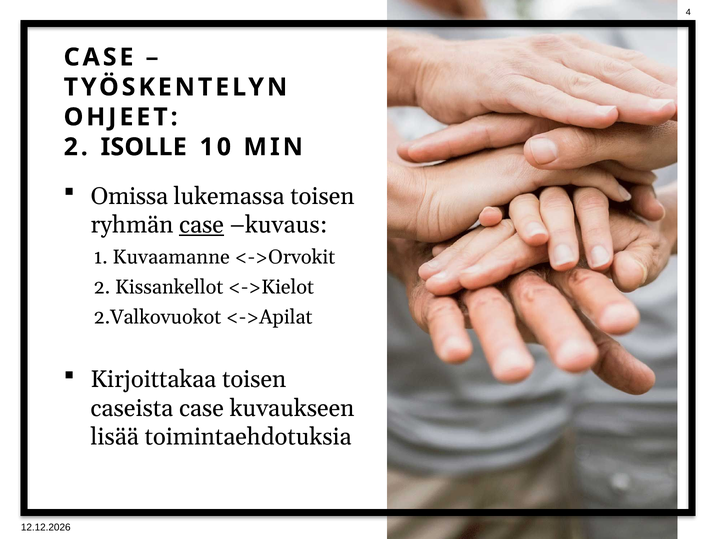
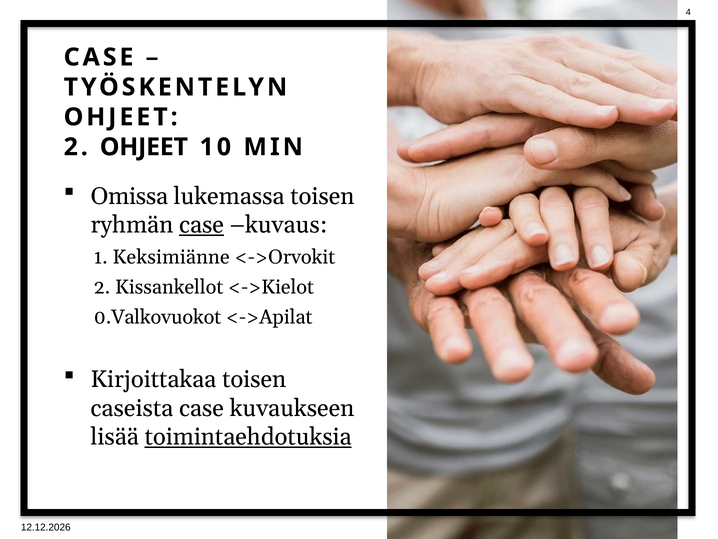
2 ISOLLE: ISOLLE -> OHJEET (144, 147)
Kuvaamanne: Kuvaamanne -> Keksimiänne (171, 257)
2.Valkovuokot: 2.Valkovuokot -> 0.Valkovuokot (157, 317)
toimintaehdotuksia underline: none -> present (248, 437)
